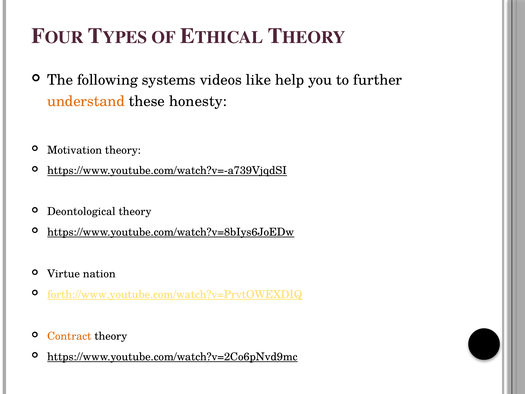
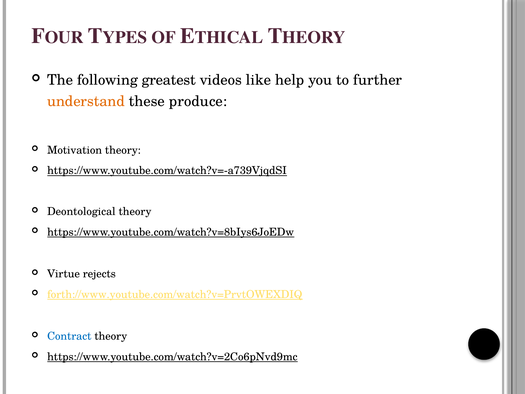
systems: systems -> greatest (169, 80)
honesty: honesty -> produce (198, 101)
nation: nation -> rejects (99, 274)
Contract colour: orange -> blue (69, 336)
